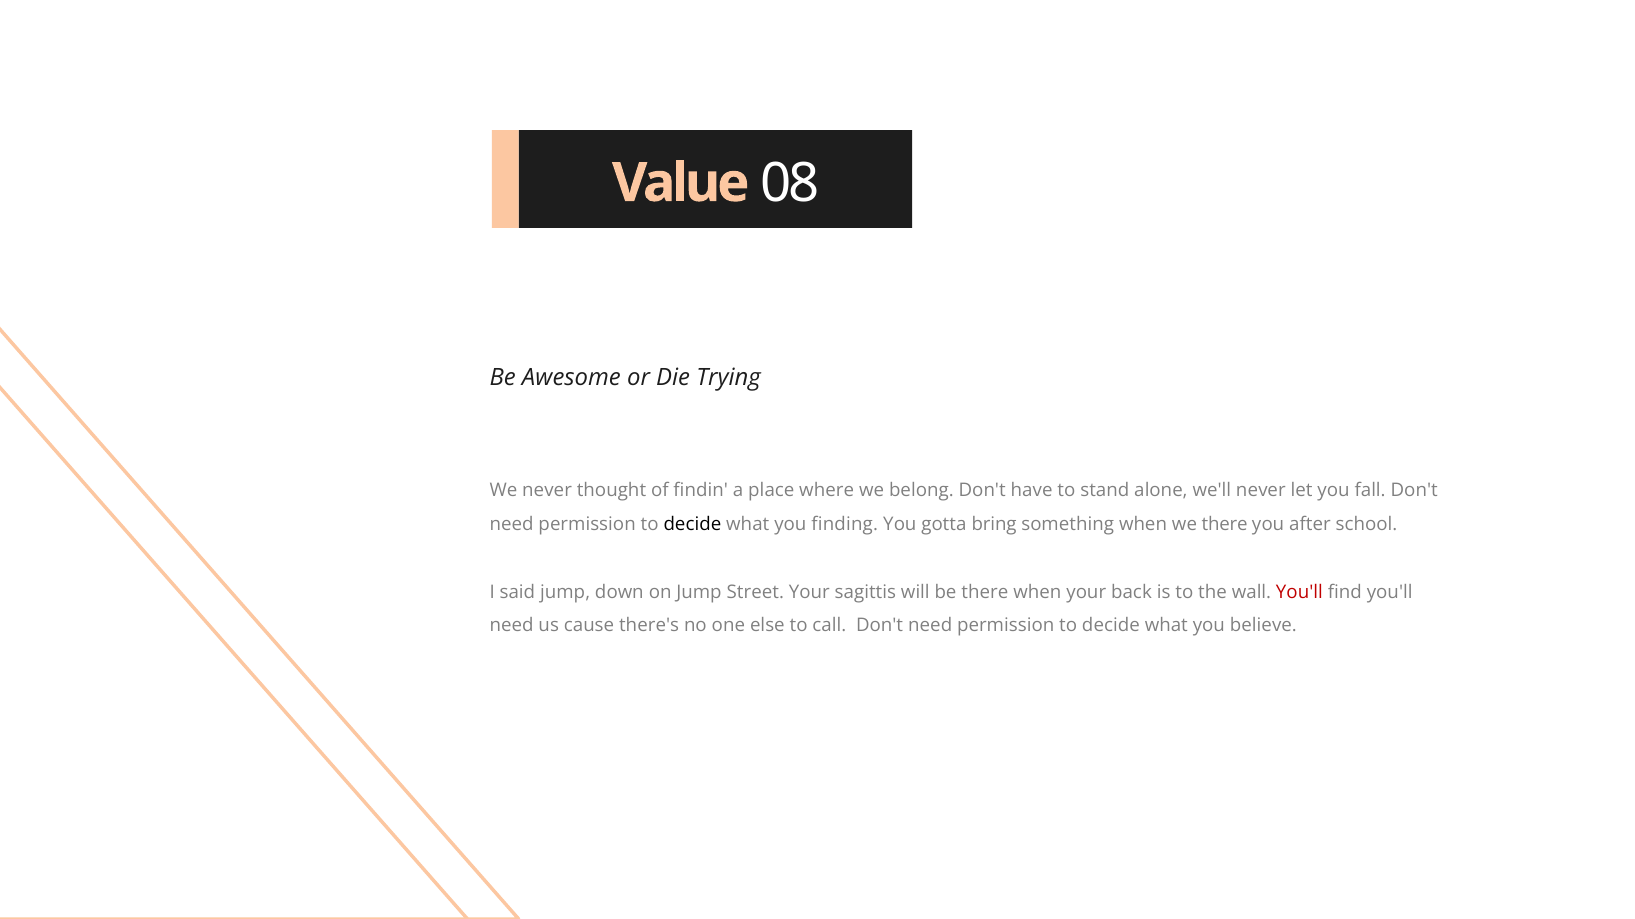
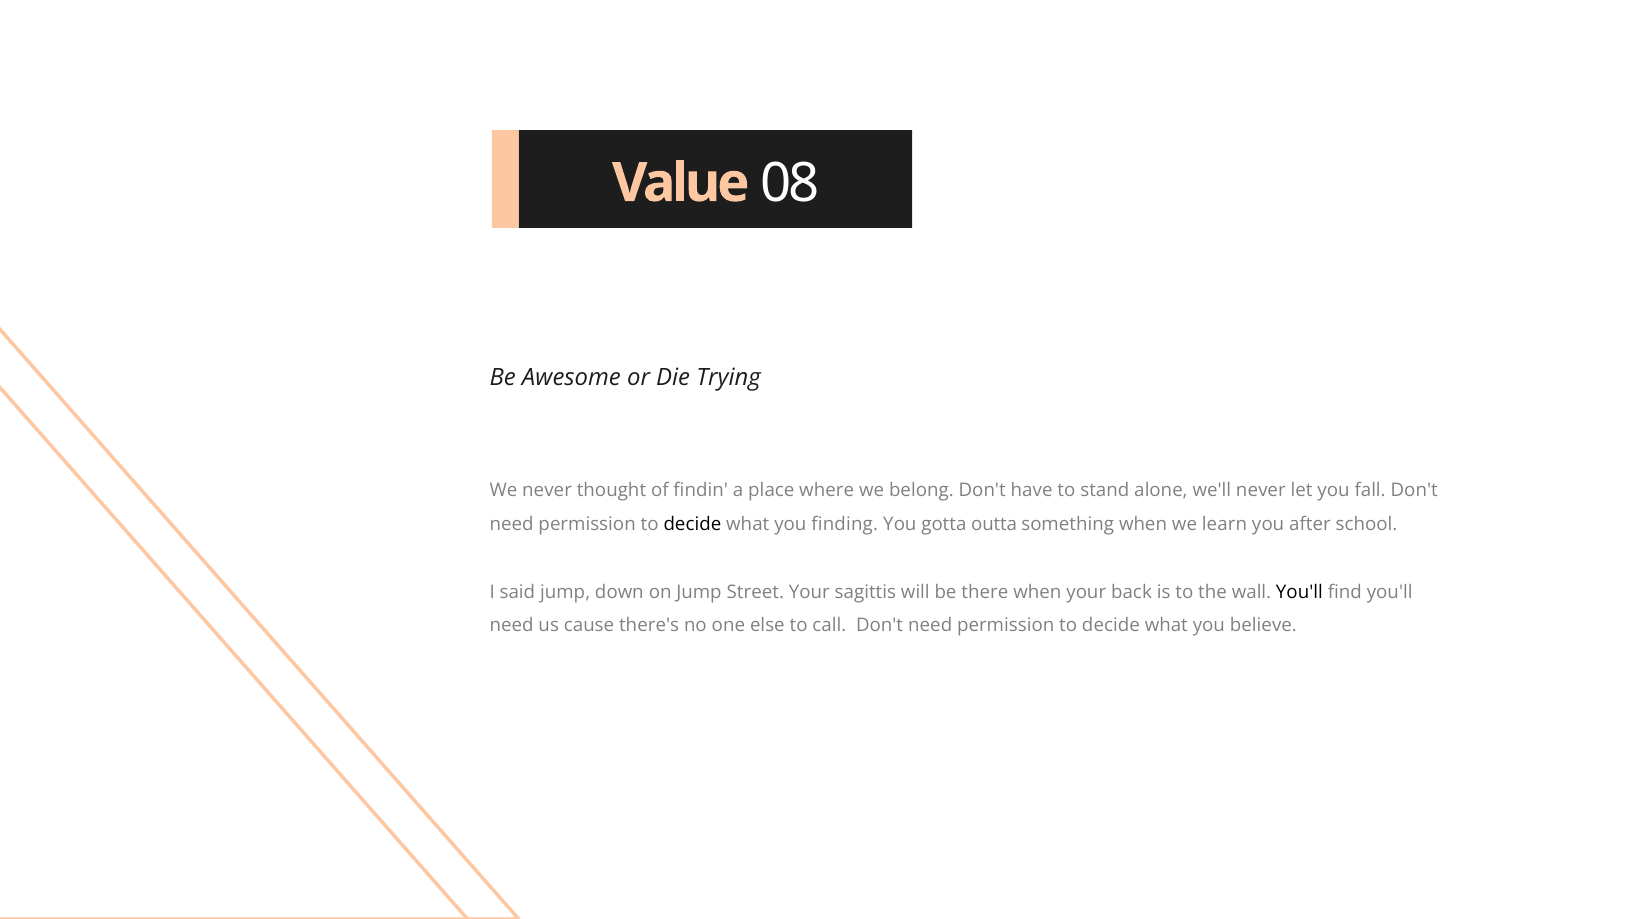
bring: bring -> outta (994, 525)
we there: there -> learn (1224, 525)
You'll colour: red -> black (1299, 592)
